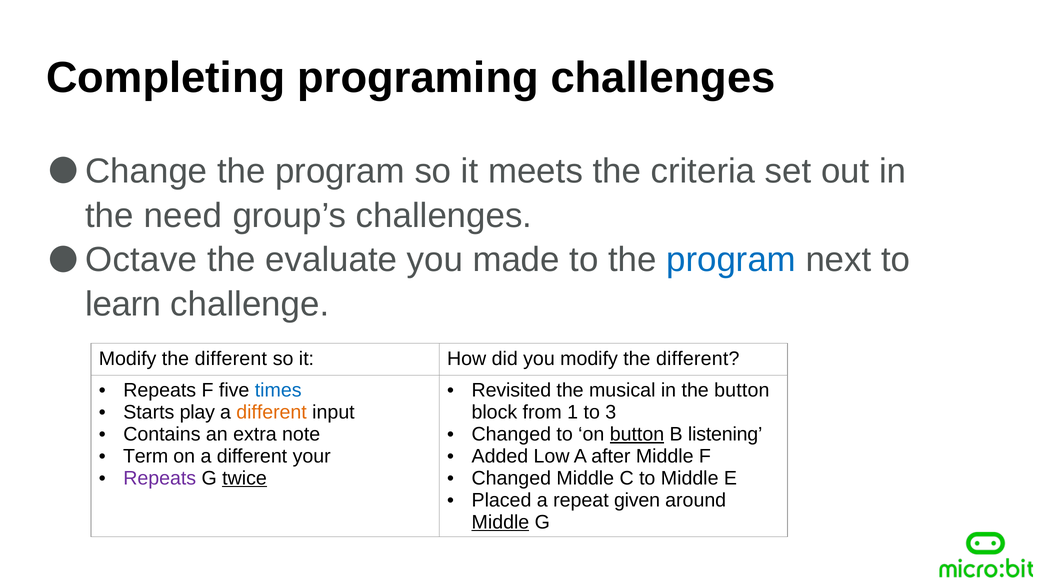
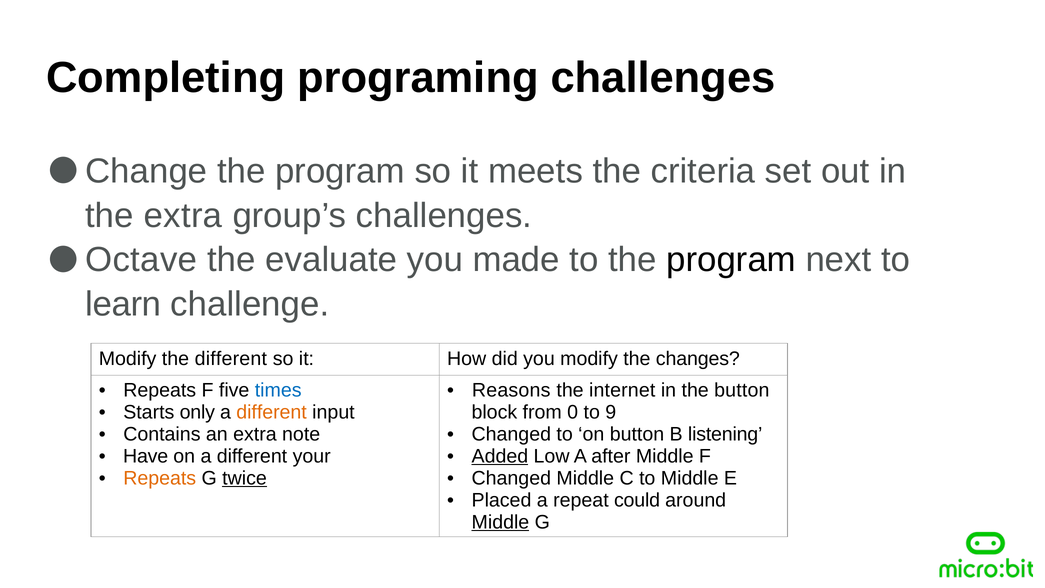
the need: need -> extra (183, 216)
program colour: blue -> black (731, 260)
you modify the different: different -> changes (698, 358)
Revisited: Revisited -> Reasons (511, 390)
musical: musical -> internet (622, 390)
play: play -> only (197, 412)
1: 1 -> 0 (573, 412)
3: 3 -> 9 (611, 412)
button underline: present -> none (637, 434)
Term: Term -> Have (146, 456)
Added underline: none -> present (500, 456)
Repeats colour: purple -> orange (160, 478)
given: given -> could (637, 500)
